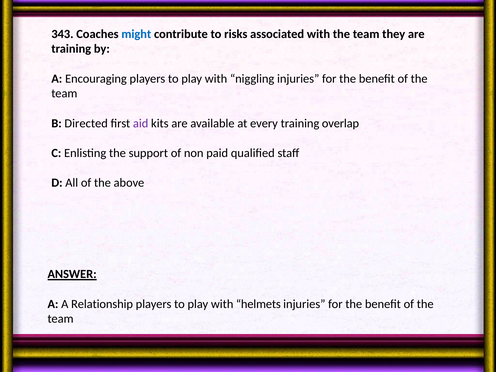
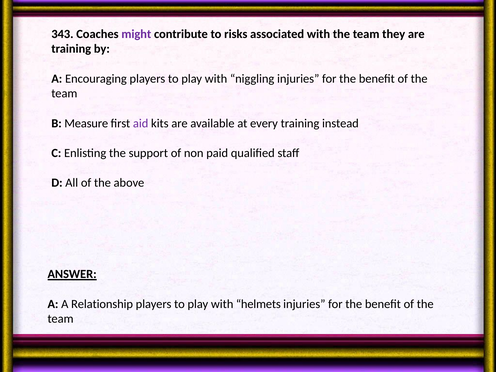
might colour: blue -> purple (136, 34)
Directed: Directed -> Measure (86, 123)
overlap: overlap -> instead (340, 123)
